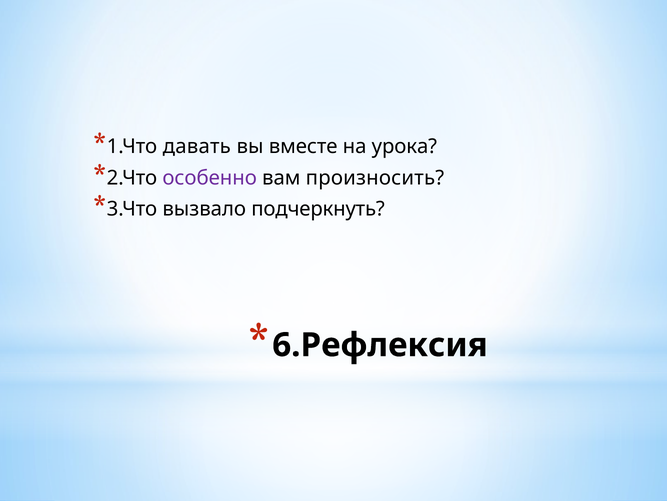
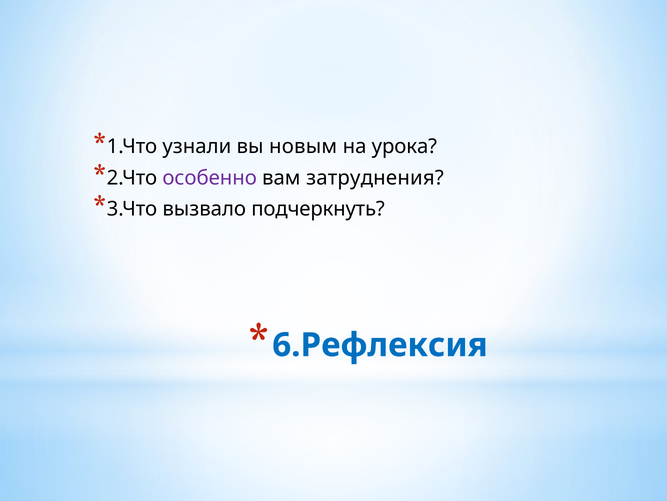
давать: давать -> узнали (197, 146)
вместе: вместе -> новым (303, 146)
произносить: произносить -> затруднения (375, 178)
6.Рефлексия colour: black -> blue (380, 345)
